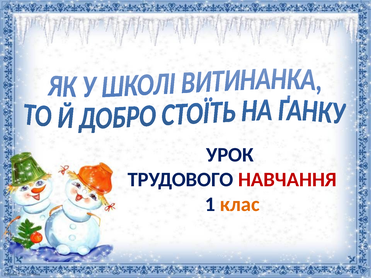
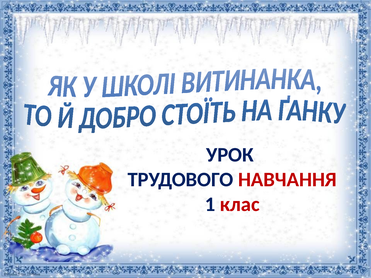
клас colour: orange -> red (240, 204)
